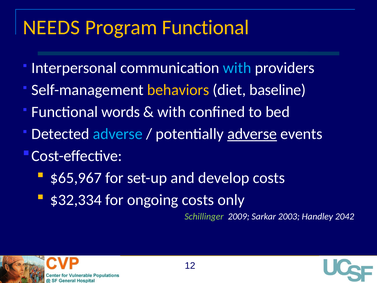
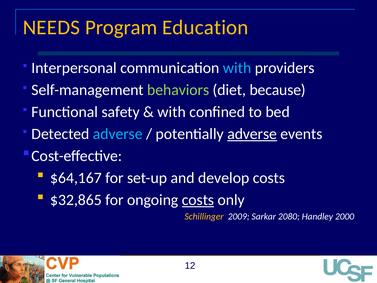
Program Functional: Functional -> Education (205, 27)
behaviors colour: yellow -> light green (178, 90)
baseline: baseline -> because (278, 90)
words: words -> safety (121, 112)
$65,967: $65,967 -> $64,167 (76, 178)
$32,334: $32,334 -> $32,865 (76, 200)
costs underline: none -> present (198, 200)
Schillinger colour: light green -> yellow (204, 216)
2003: 2003 -> 2080 (289, 216)
2042: 2042 -> 2000 (345, 216)
